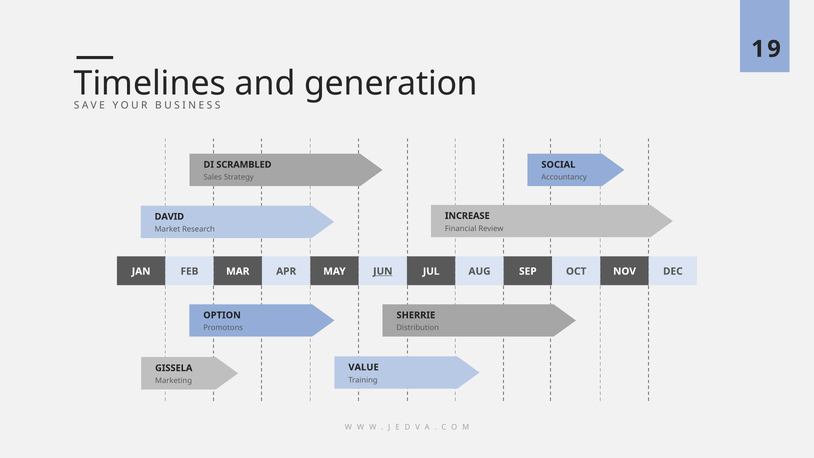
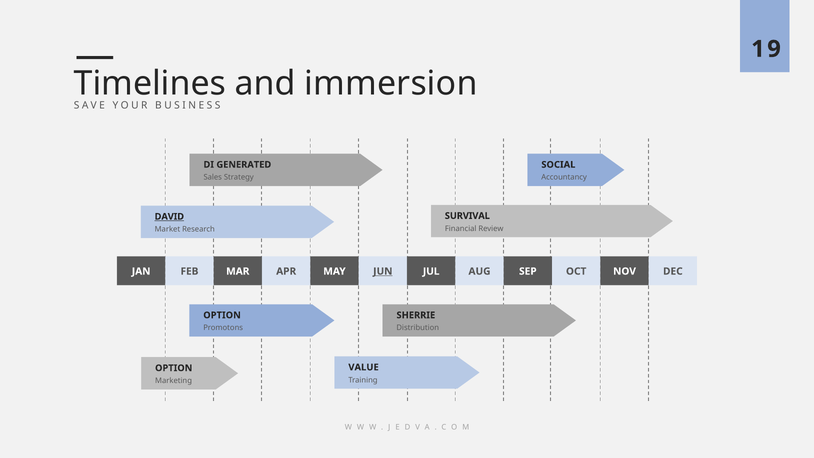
generation: generation -> immersion (391, 83)
SCRAMBLED: SCRAMBLED -> GENERATED (244, 165)
INCREASE: INCREASE -> SURVIVAL (467, 216)
DAVID underline: none -> present (169, 217)
GISSELA: GISSELA -> OPTION (174, 368)
